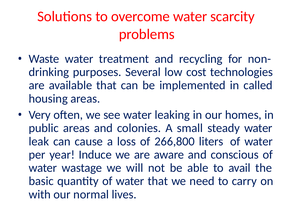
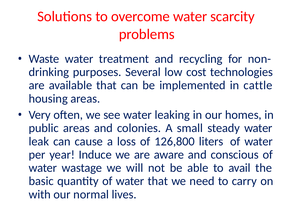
called: called -> cattle (258, 85)
266,800: 266,800 -> 126,800 (175, 141)
